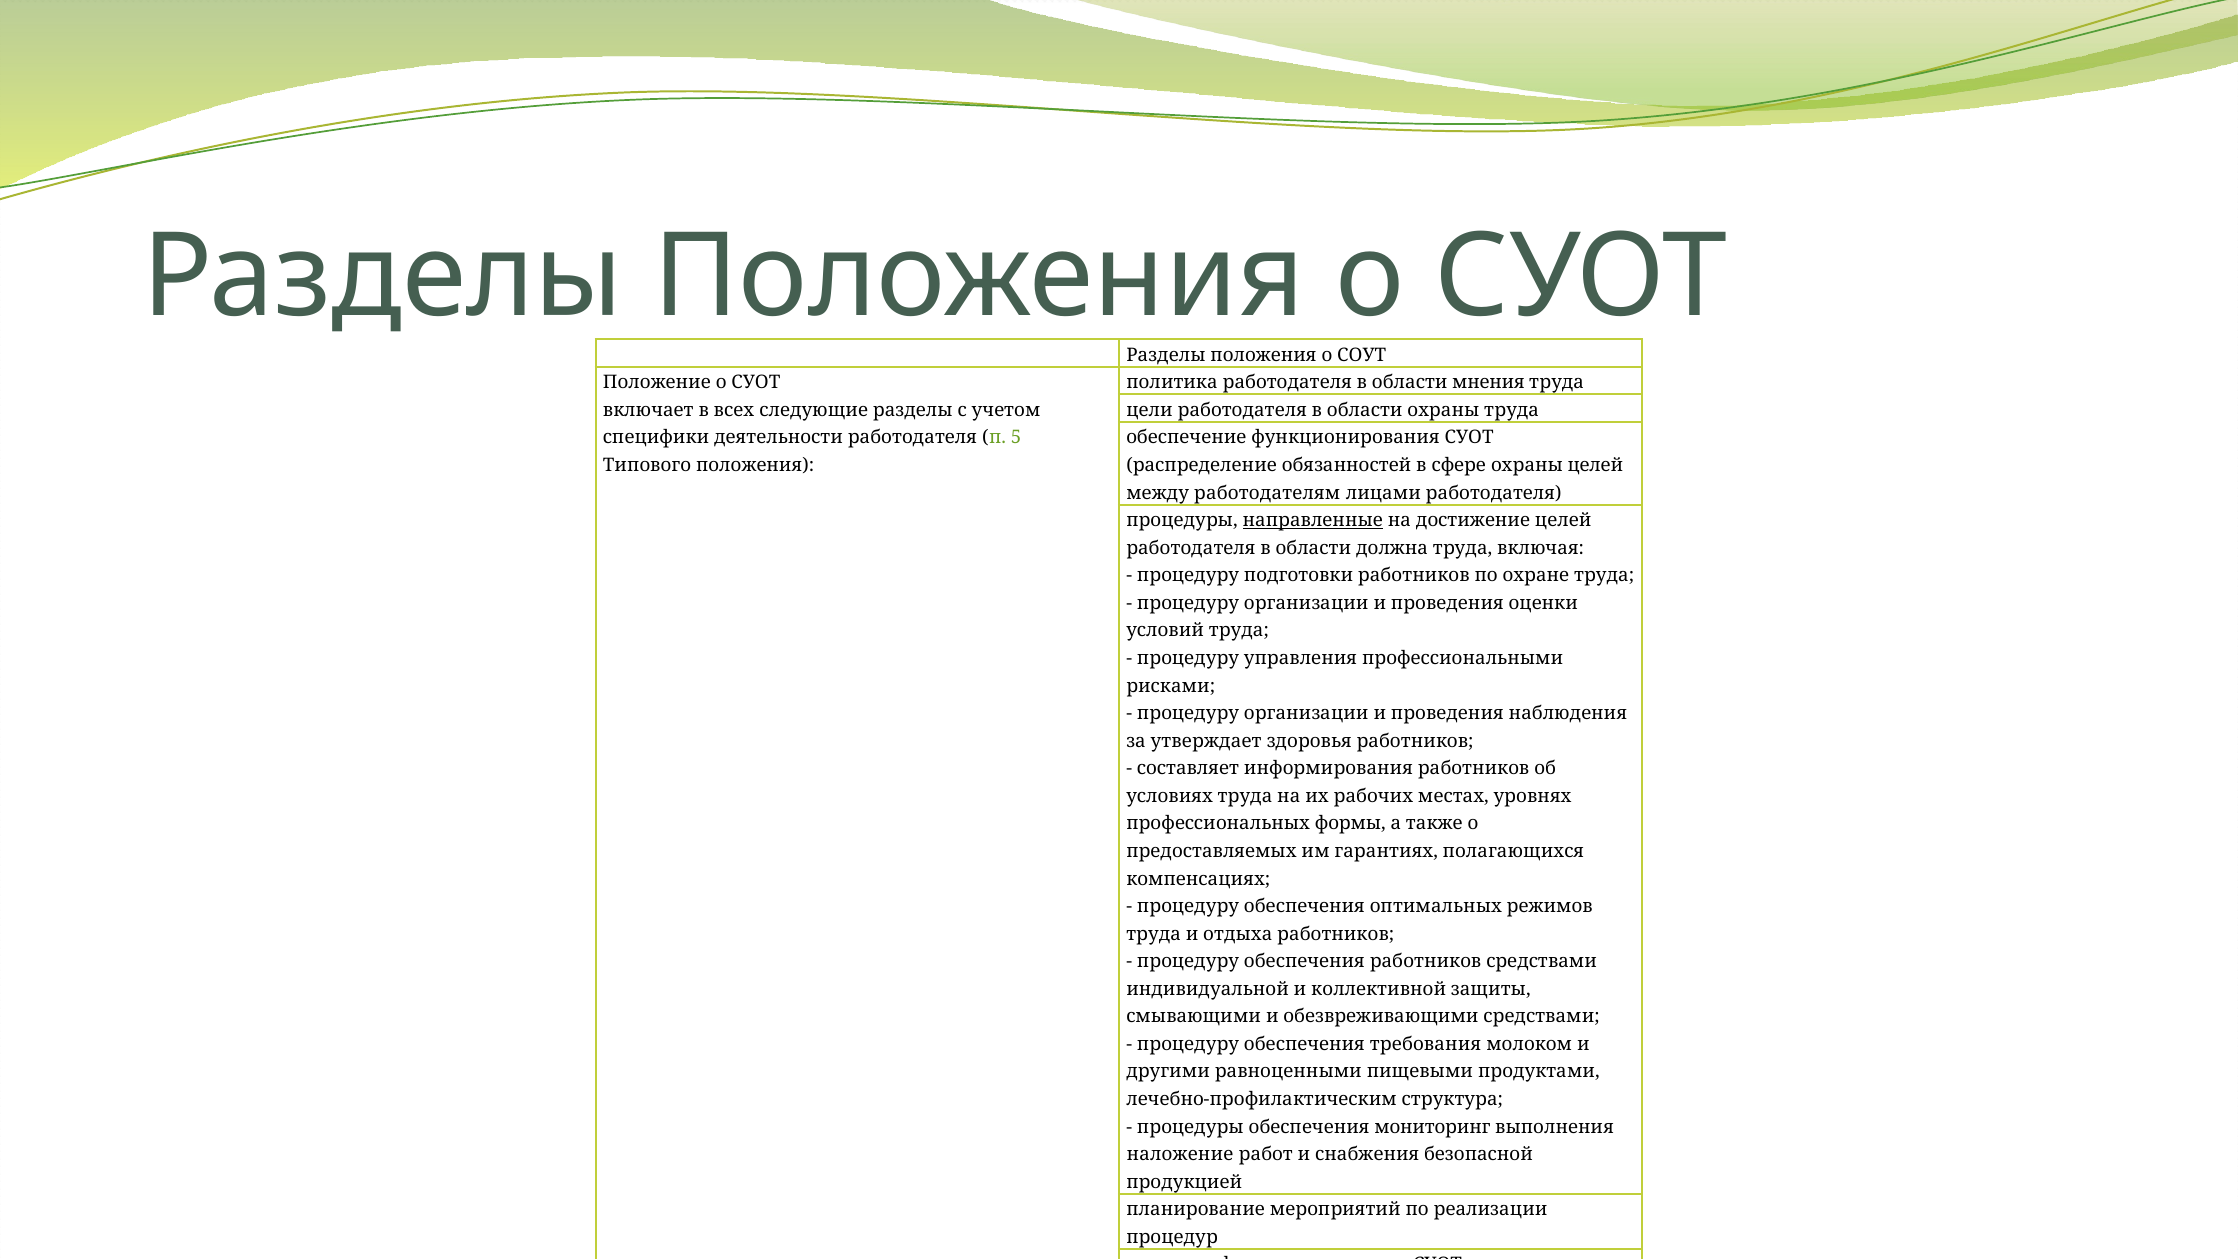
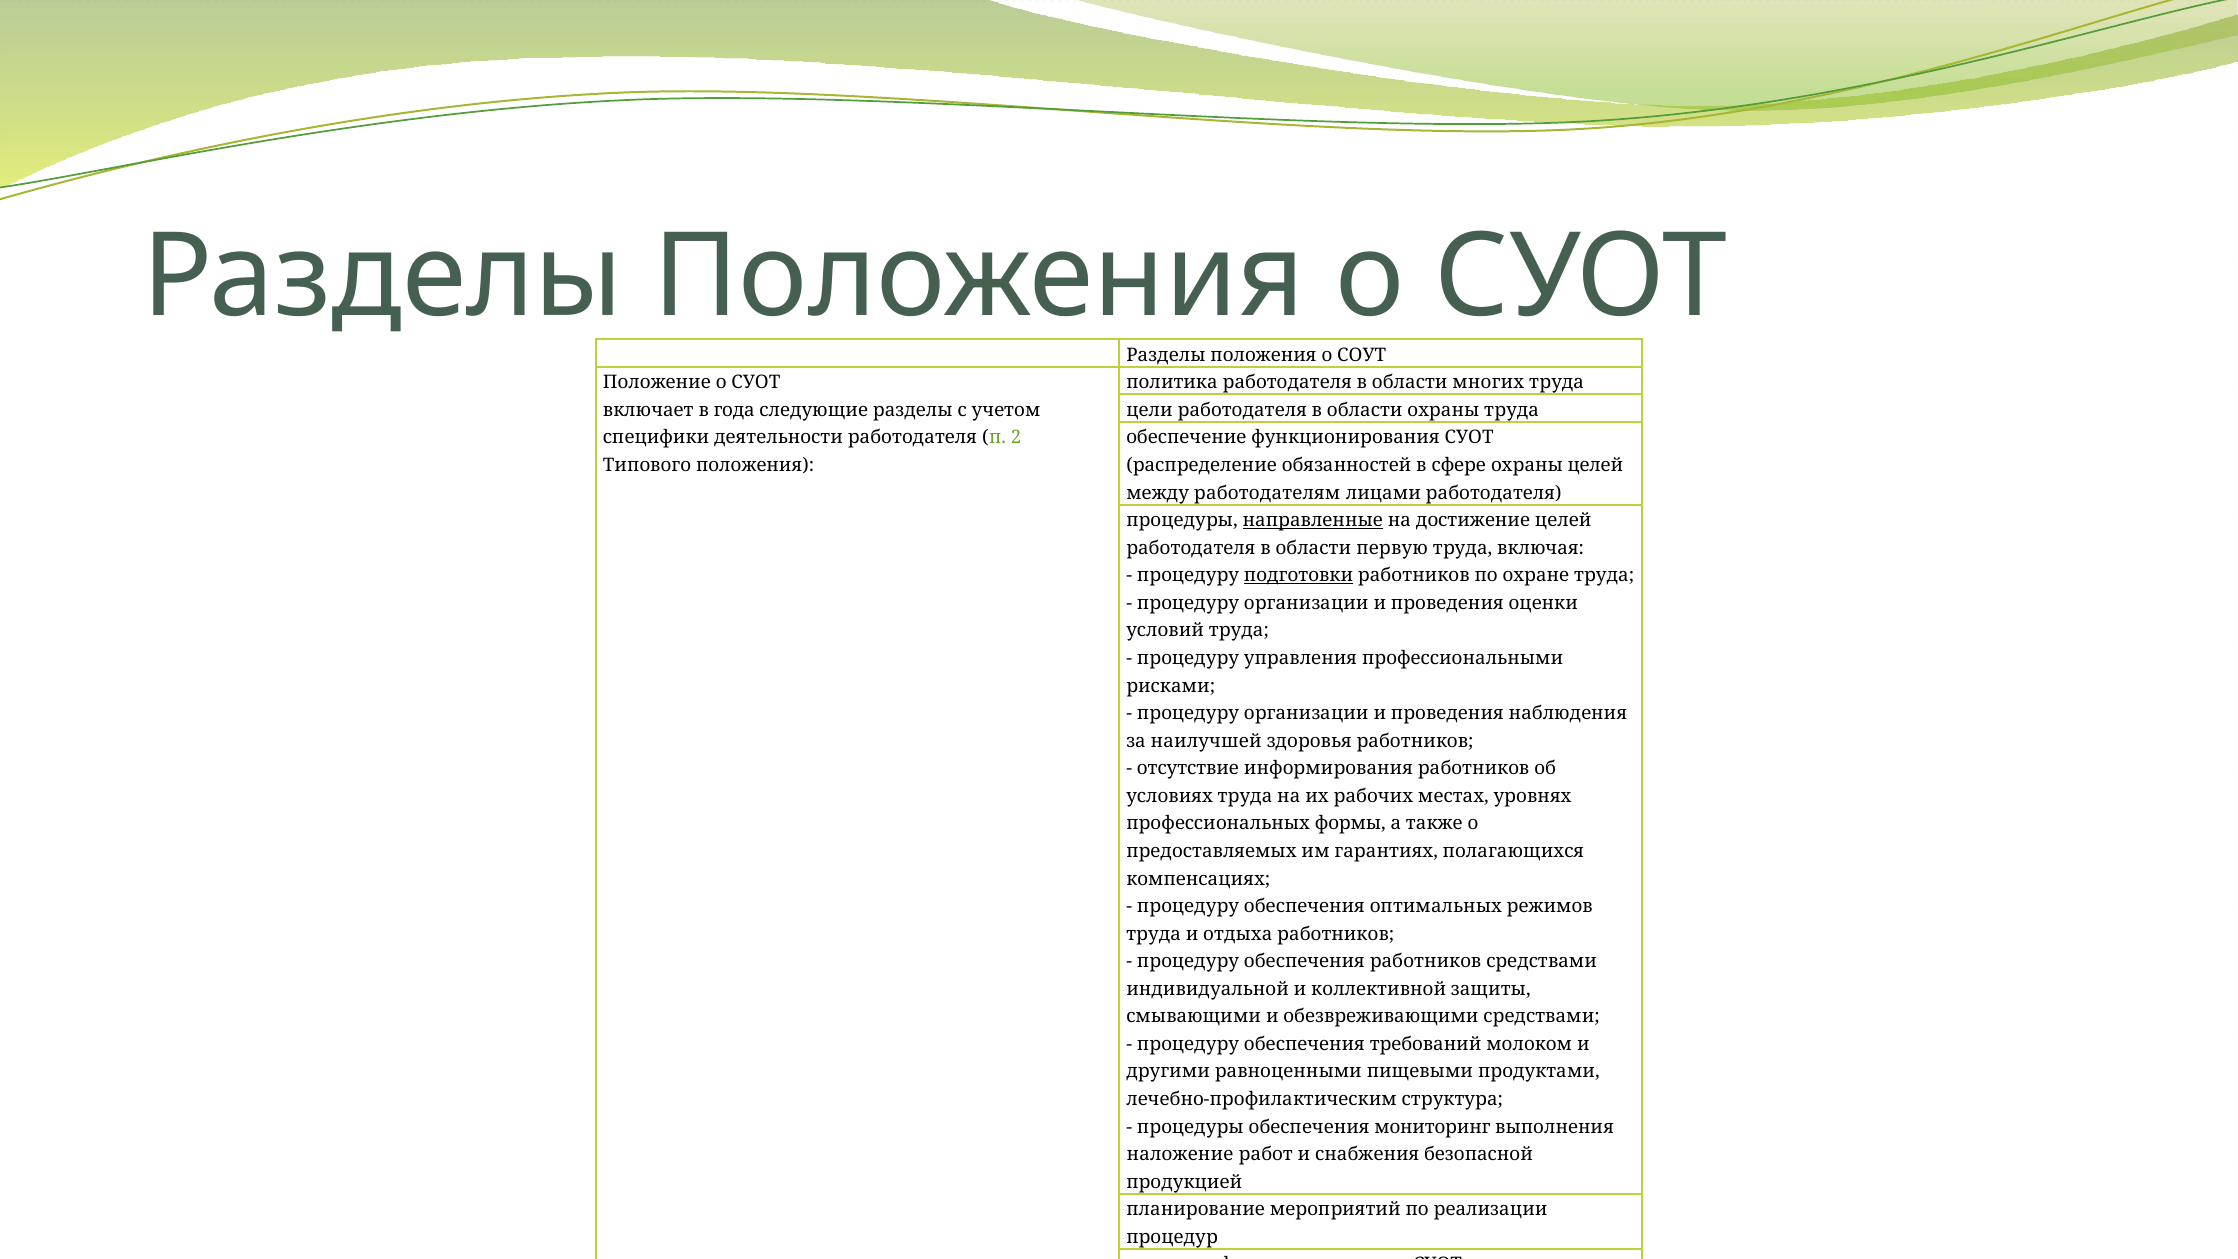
мнения: мнения -> многих (1488, 383)
всех: всех -> года (734, 410)
5: 5 -> 2 (1016, 438)
должна: должна -> первую (1392, 548)
подготовки underline: none -> present (1299, 576)
утверждает: утверждает -> наилучшей (1206, 741)
составляет: составляет -> отсутствие (1188, 769)
требования: требования -> требований (1426, 1044)
